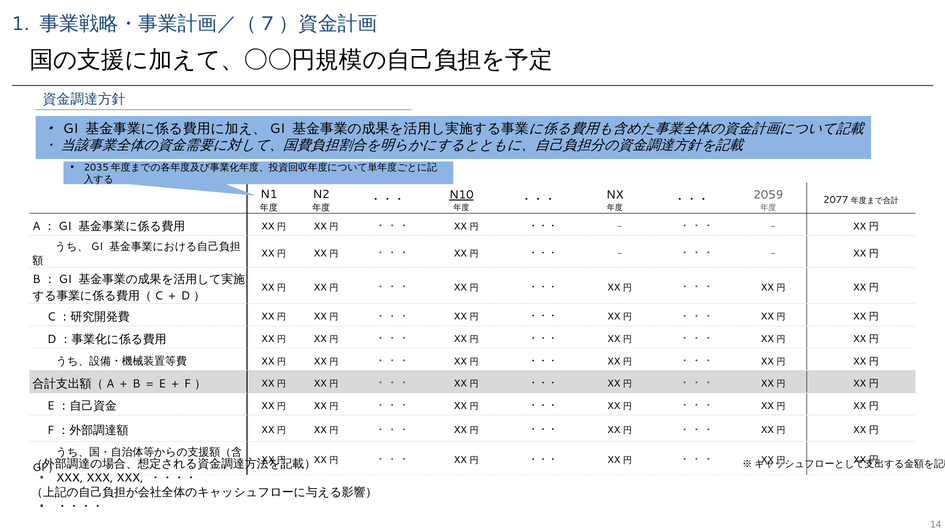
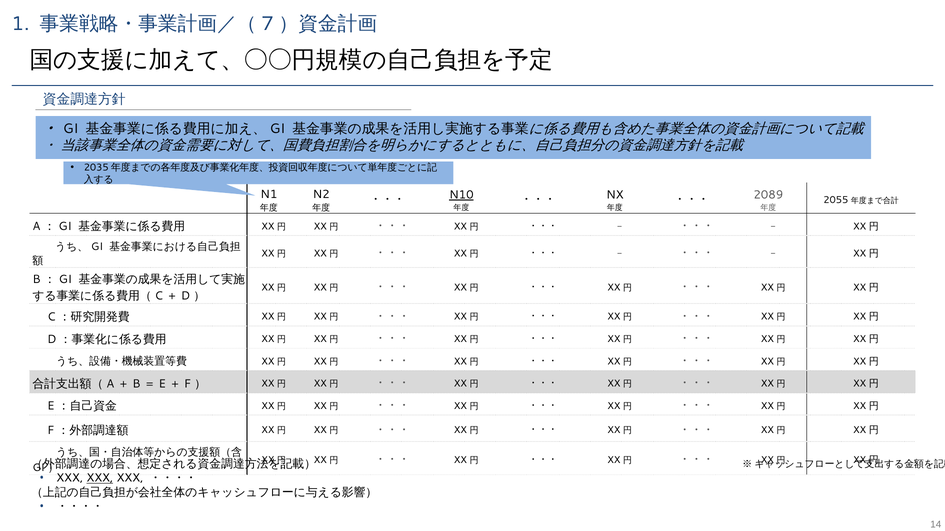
2059: 2059 -> 2089 (768, 195)
2077: 2077 -> 2055 (836, 200)
XXX underline: none -> present (100, 479)
